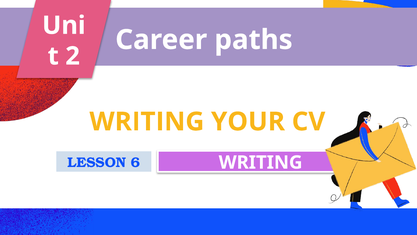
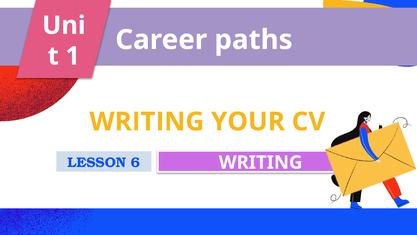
2: 2 -> 1 (73, 56)
